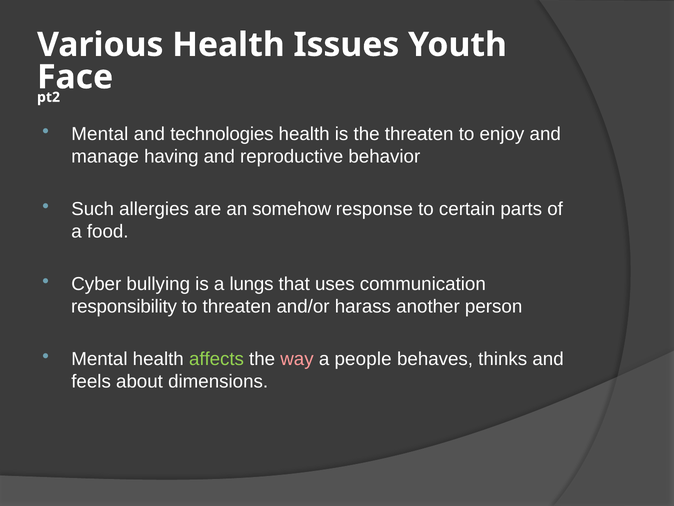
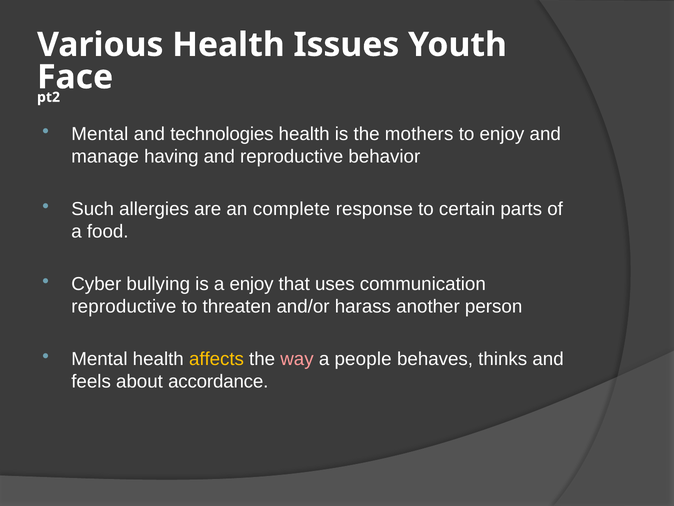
the threaten: threaten -> mothers (419, 134)
somehow: somehow -> complete (291, 209)
a lungs: lungs -> enjoy (252, 284)
responsibility: responsibility -> reproductive (124, 306)
affects colour: light green -> yellow (216, 359)
dimensions: dimensions -> accordance (218, 381)
